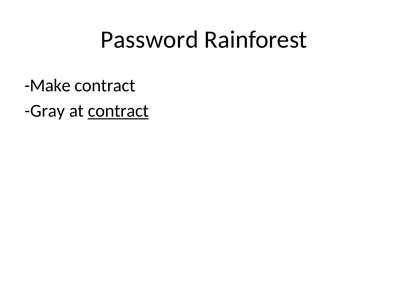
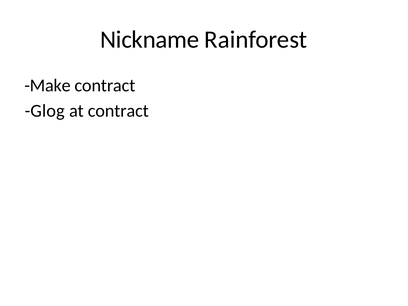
Password: Password -> Nickname (150, 39)
Gray: Gray -> Glog (45, 111)
contract underline: present -> none (118, 111)
